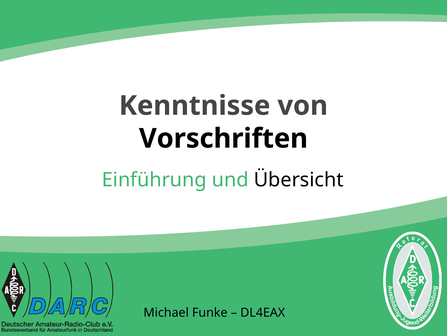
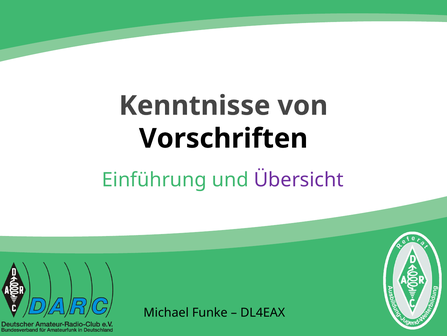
Übersicht colour: black -> purple (299, 180)
